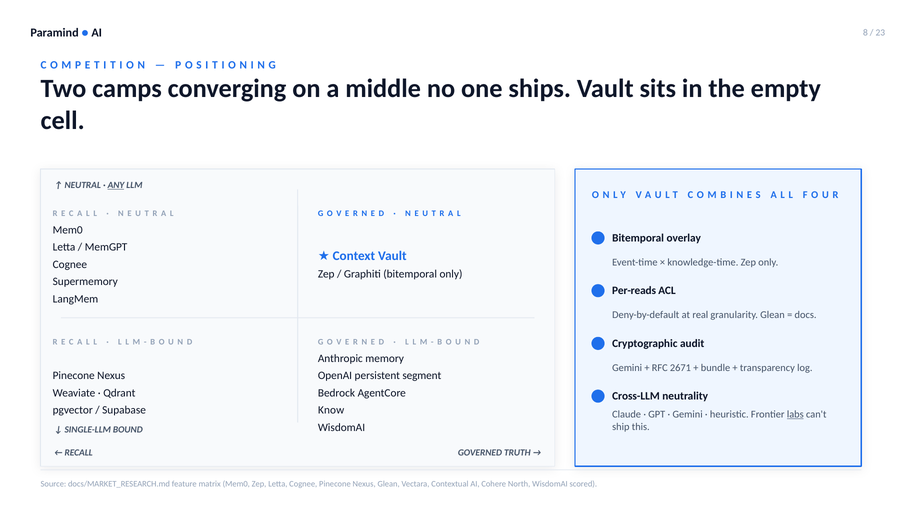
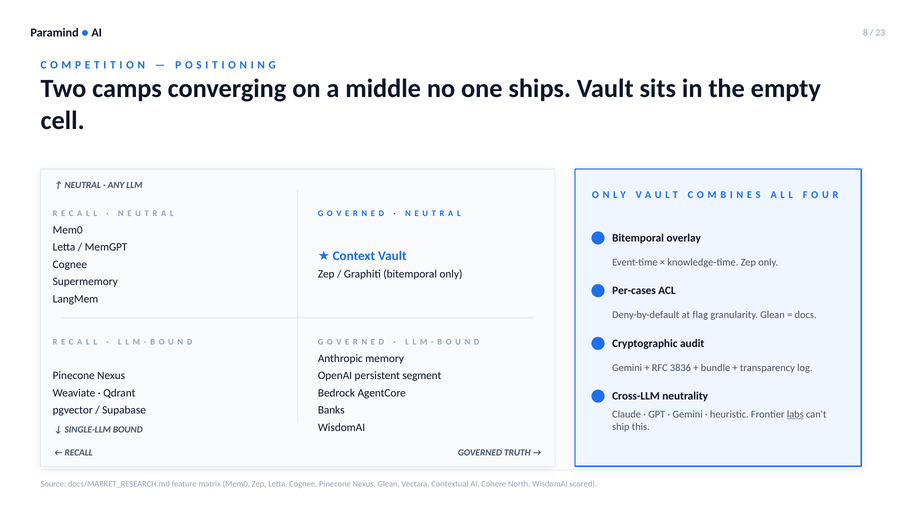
ANY underline: present -> none (116, 185)
Per-reads: Per-reads -> Per-cases (634, 291)
real: real -> flag (700, 315)
2671: 2671 -> 3836 (680, 368)
Know: Know -> Banks (331, 410)
